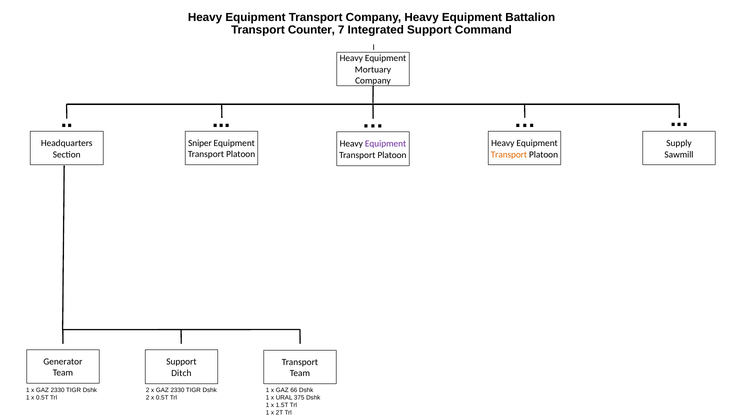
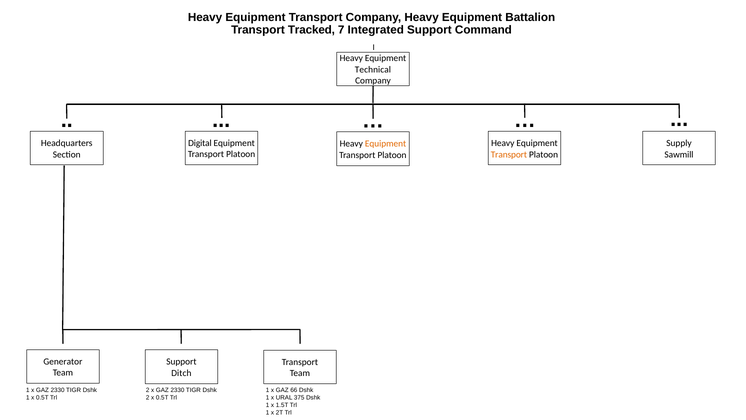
Counter: Counter -> Tracked (311, 30)
Mortuary: Mortuary -> Technical (373, 70)
Sniper: Sniper -> Digital (200, 143)
Equipment colour: purple -> orange (386, 144)
